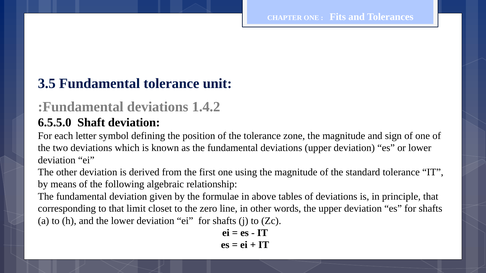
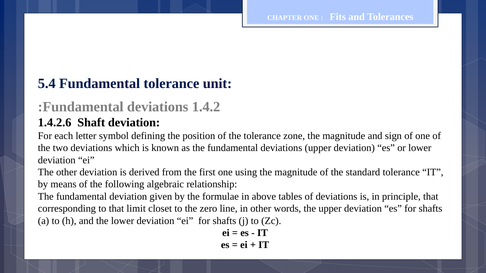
3.5: 3.5 -> 5.4 (47, 84)
6.5.5.0: 6.5.5.0 -> 1.4.2.6 (55, 123)
